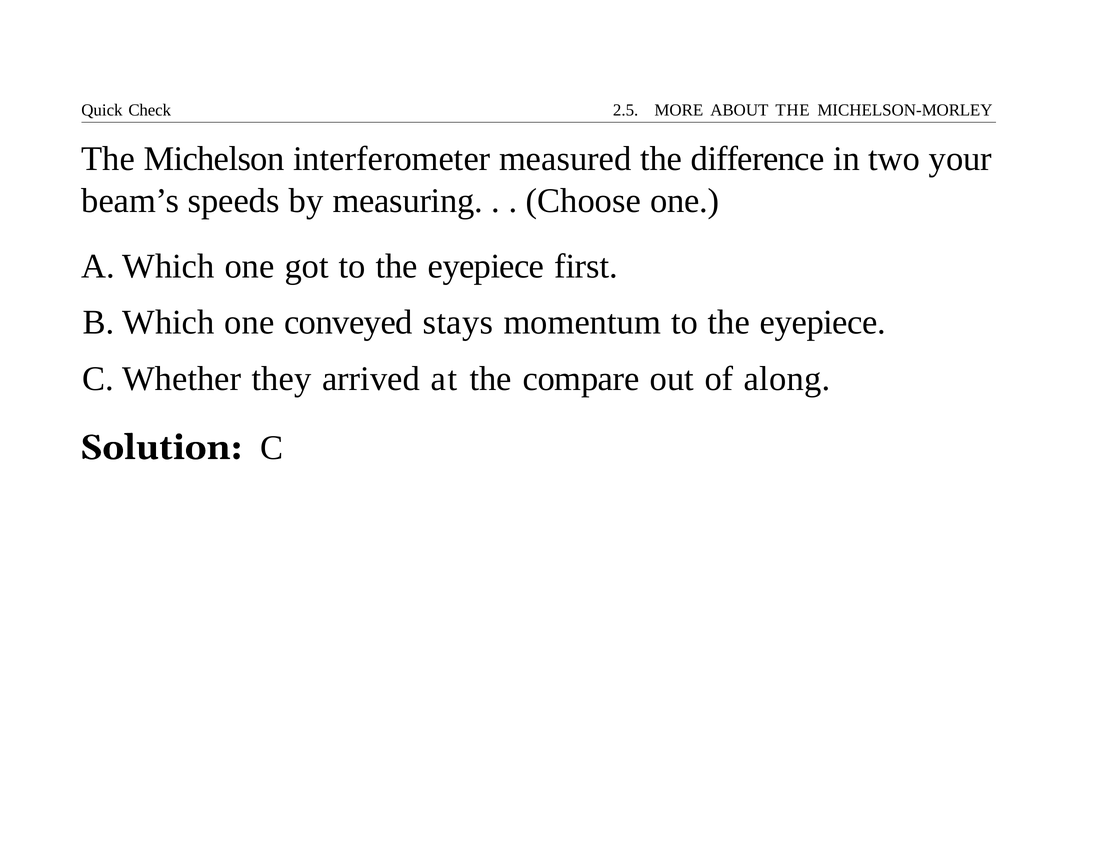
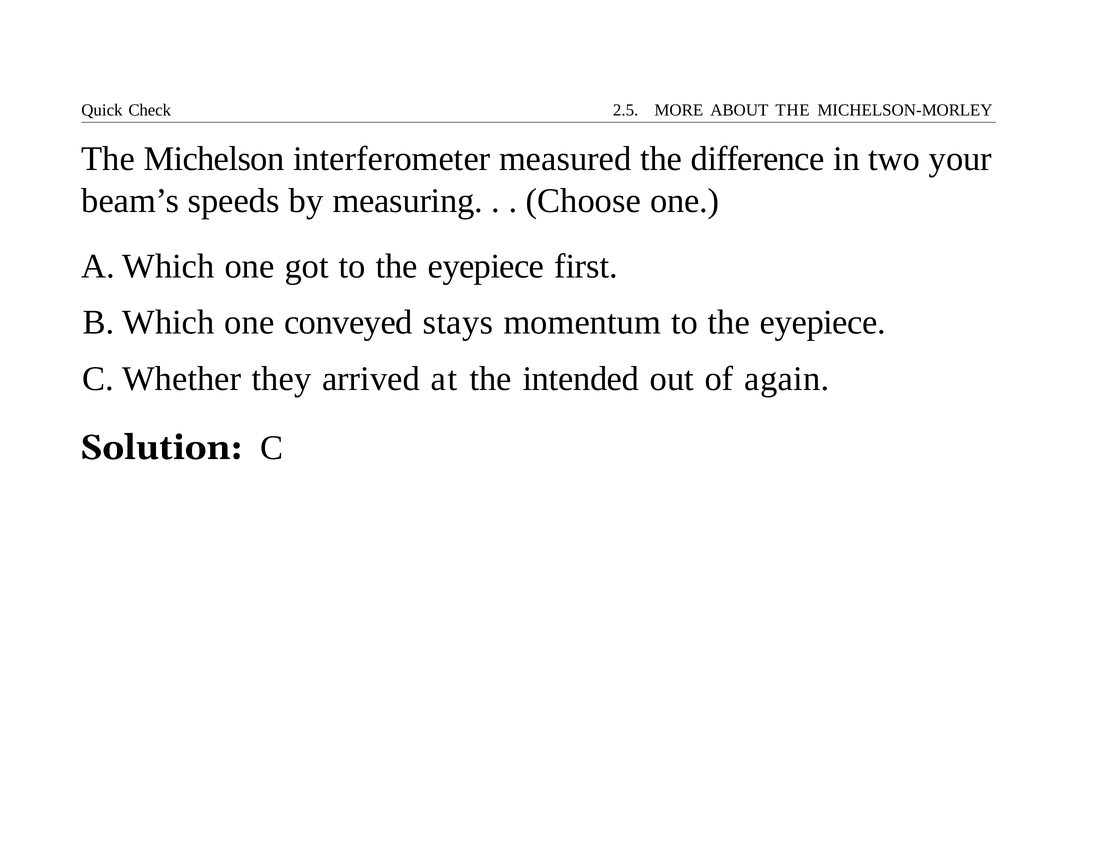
compare: compare -> intended (581, 379)
along: along -> again (787, 379)
